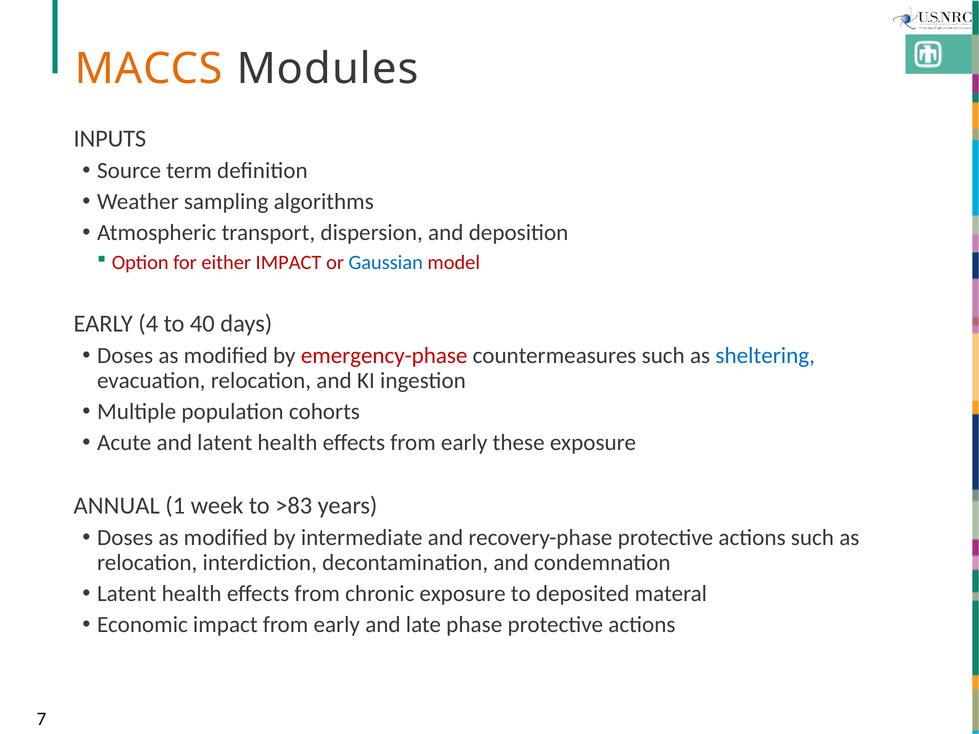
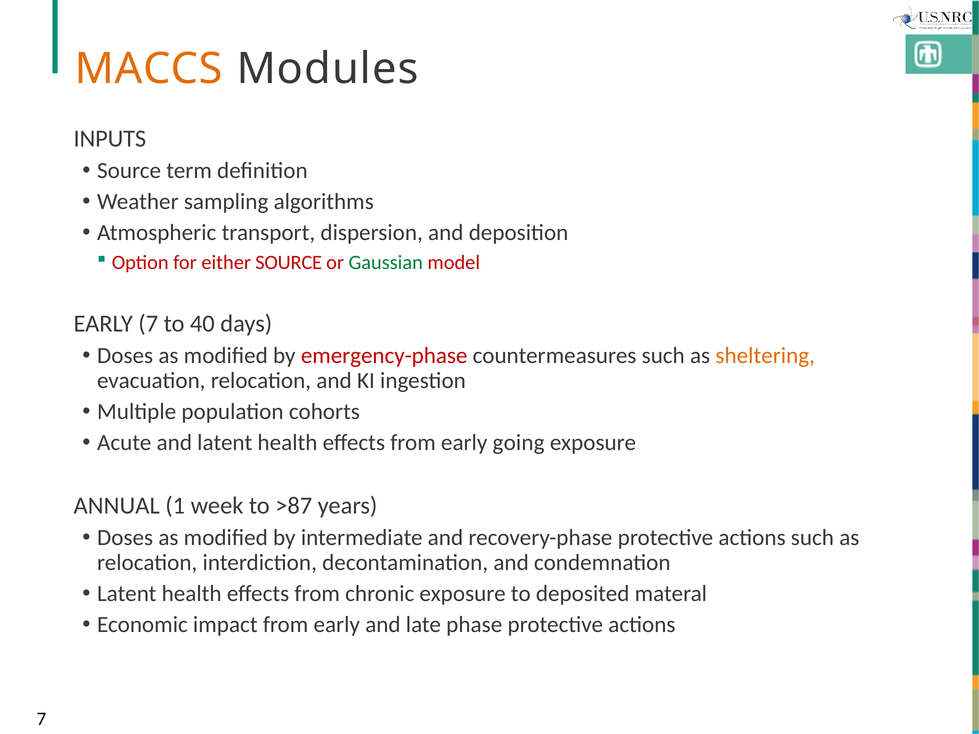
either IMPACT: IMPACT -> SOURCE (289, 262)
Gaussian colour: blue -> green (386, 262)
EARLY 4: 4 -> 7 (148, 324)
sheltering colour: blue -> orange (765, 356)
these: these -> going (519, 443)
>83: >83 -> >87 (294, 506)
